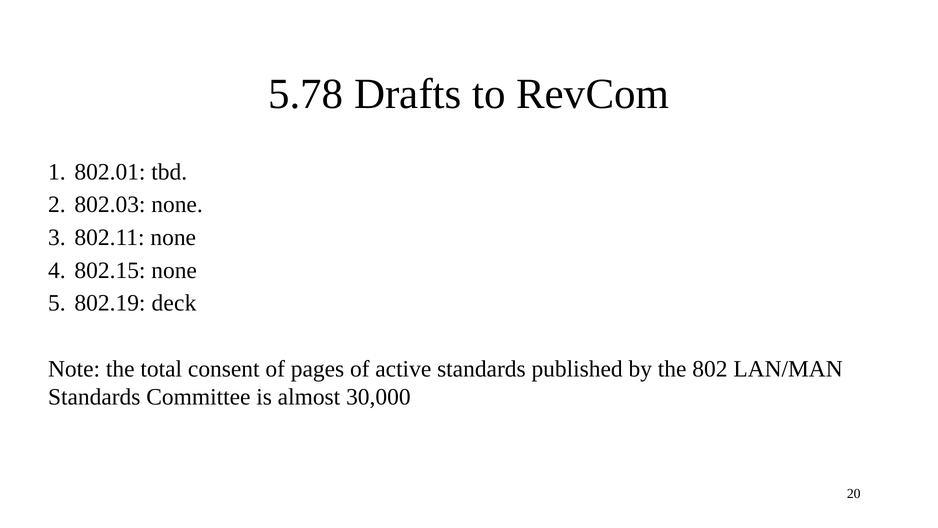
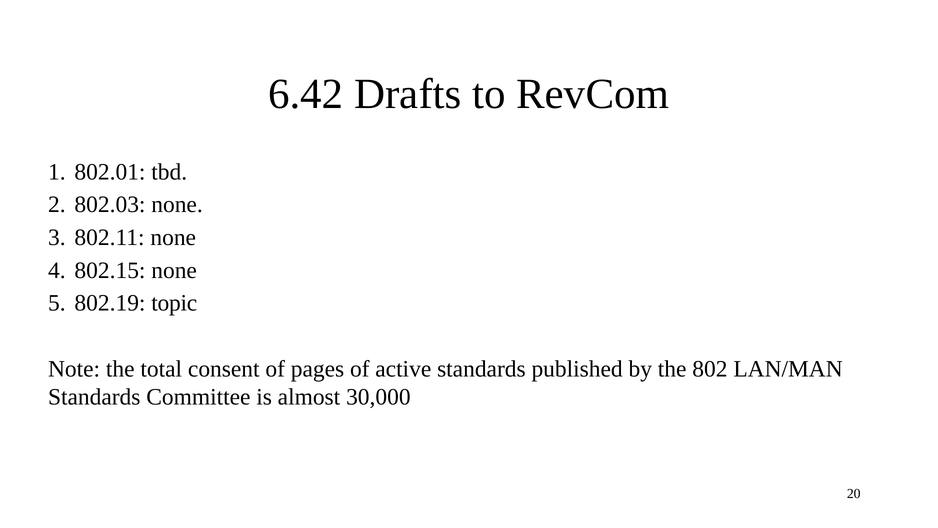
5.78: 5.78 -> 6.42 (306, 94)
deck: deck -> topic (174, 303)
